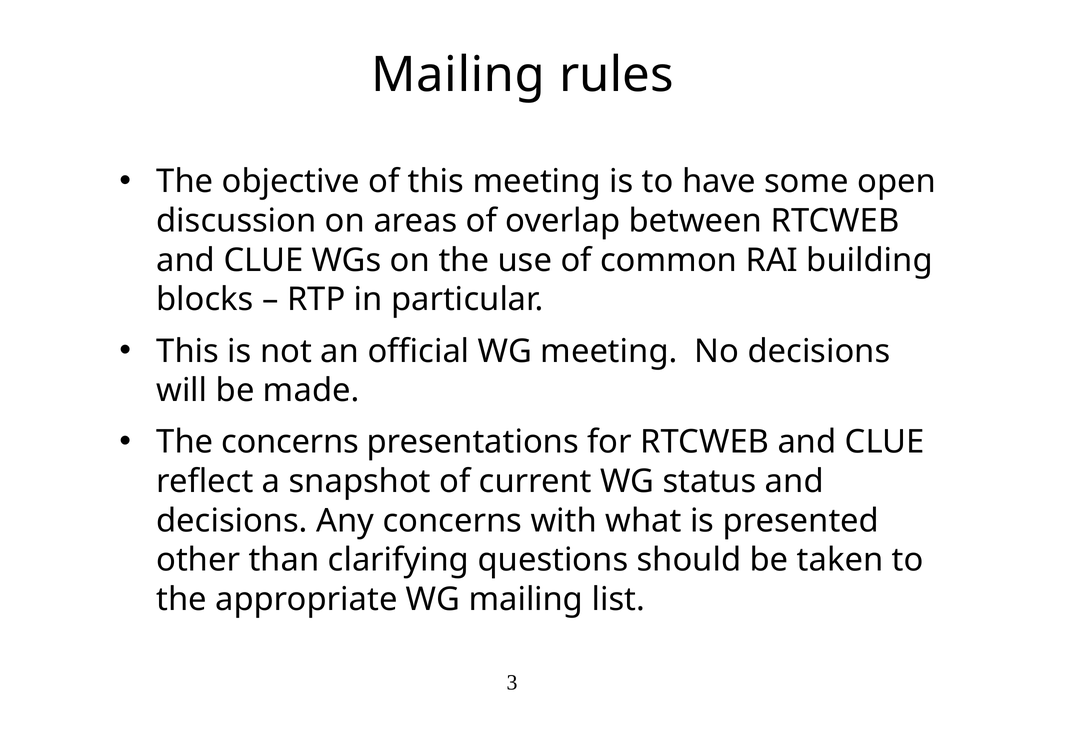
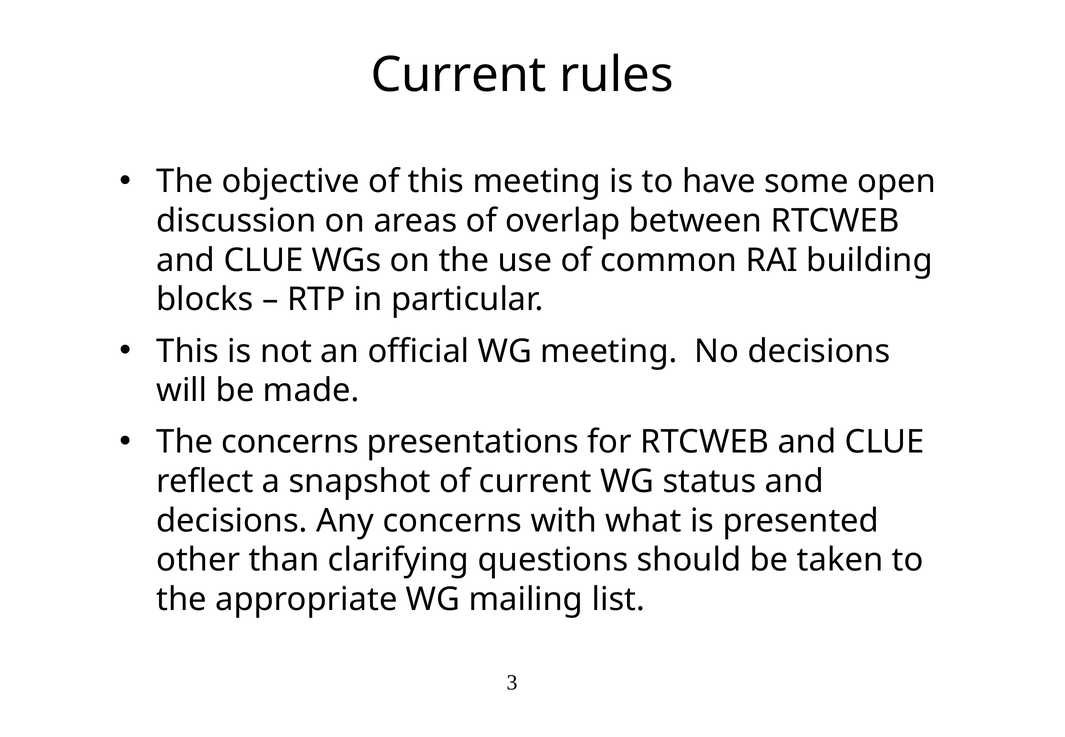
Mailing: Mailing -> Current (459, 75)
